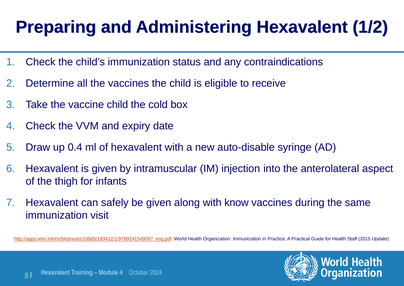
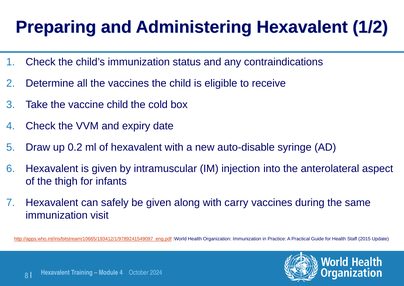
0.4: 0.4 -> 0.2 (75, 147)
know: know -> carry (236, 202)
